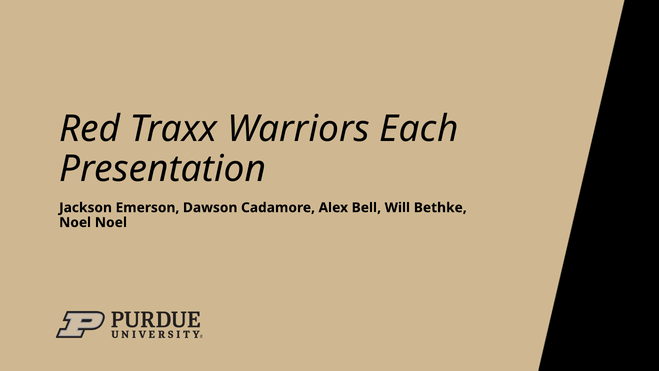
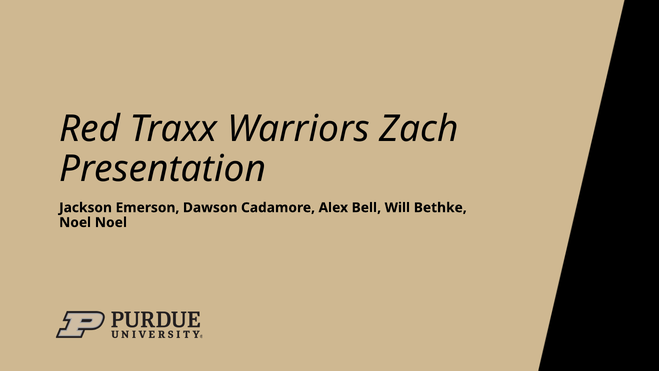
Each: Each -> Zach (419, 129)
